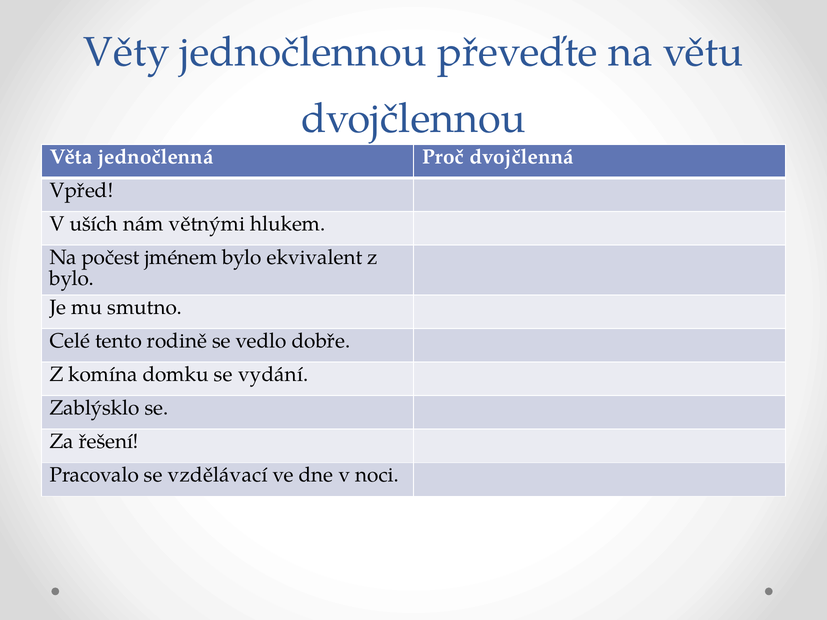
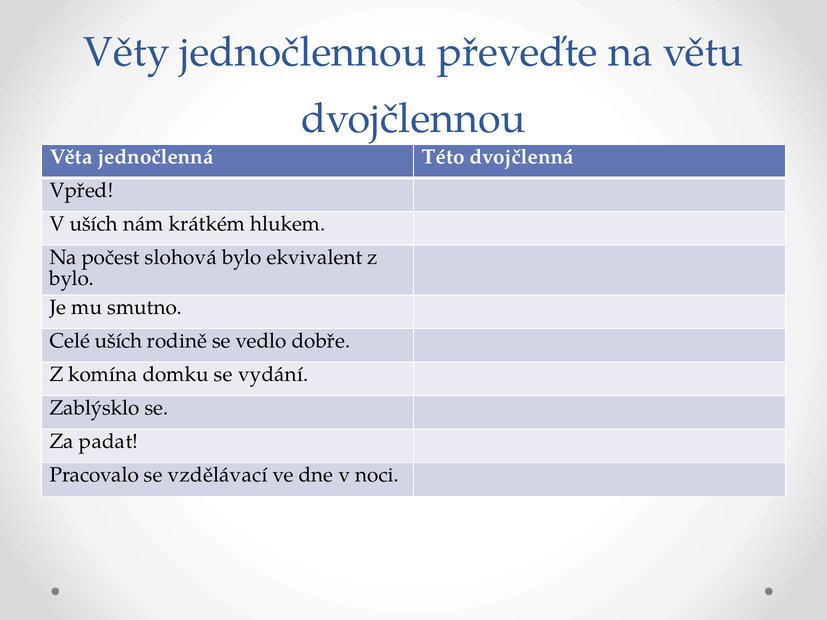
Proč: Proč -> Této (443, 157)
větnými: větnými -> krátkém (207, 224)
jménem: jménem -> slohová (181, 258)
Celé tento: tento -> uších (119, 341)
řešení: řešení -> padat (109, 442)
